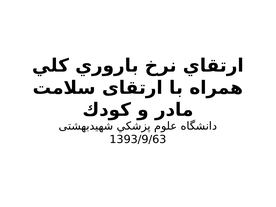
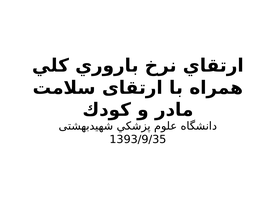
1393/9/63: 1393/9/63 -> 1393/9/35 (138, 139)
